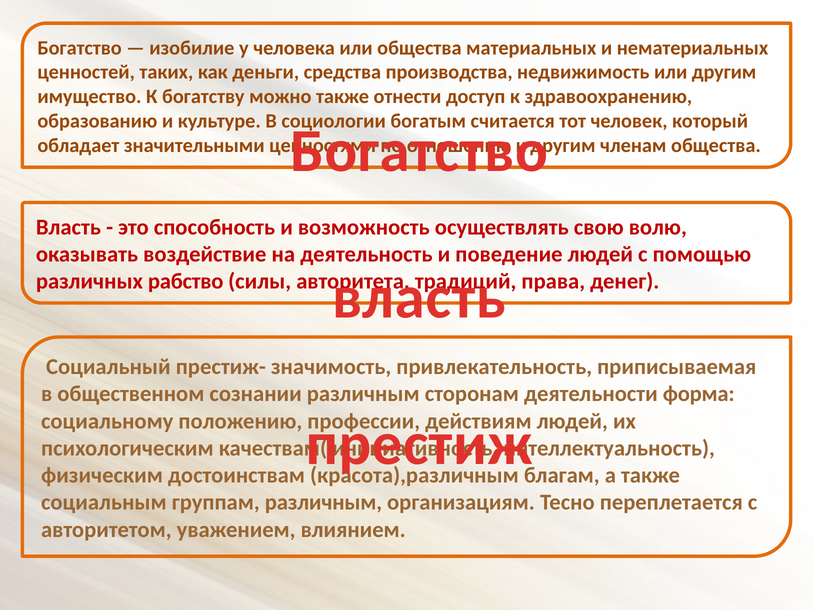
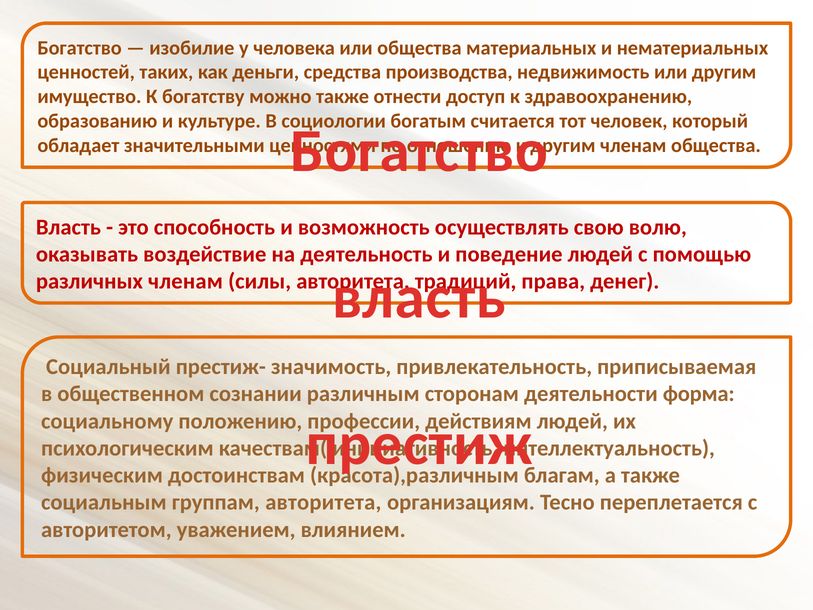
различных рабство: рабство -> членам (185, 281)
группам различным: различным -> авторитета (323, 502)
